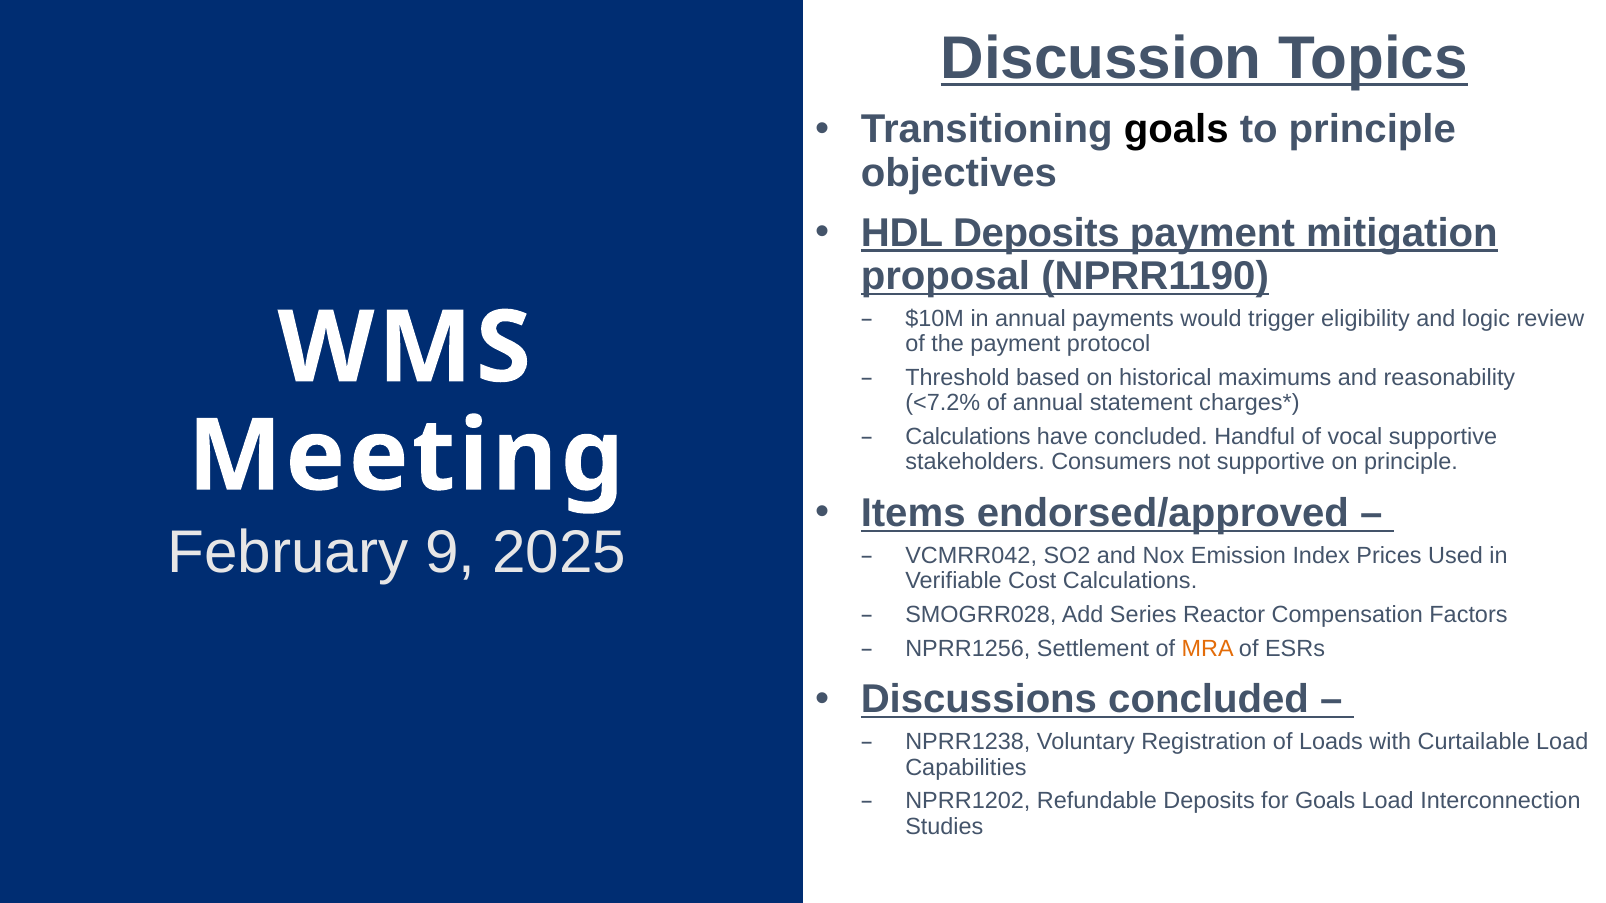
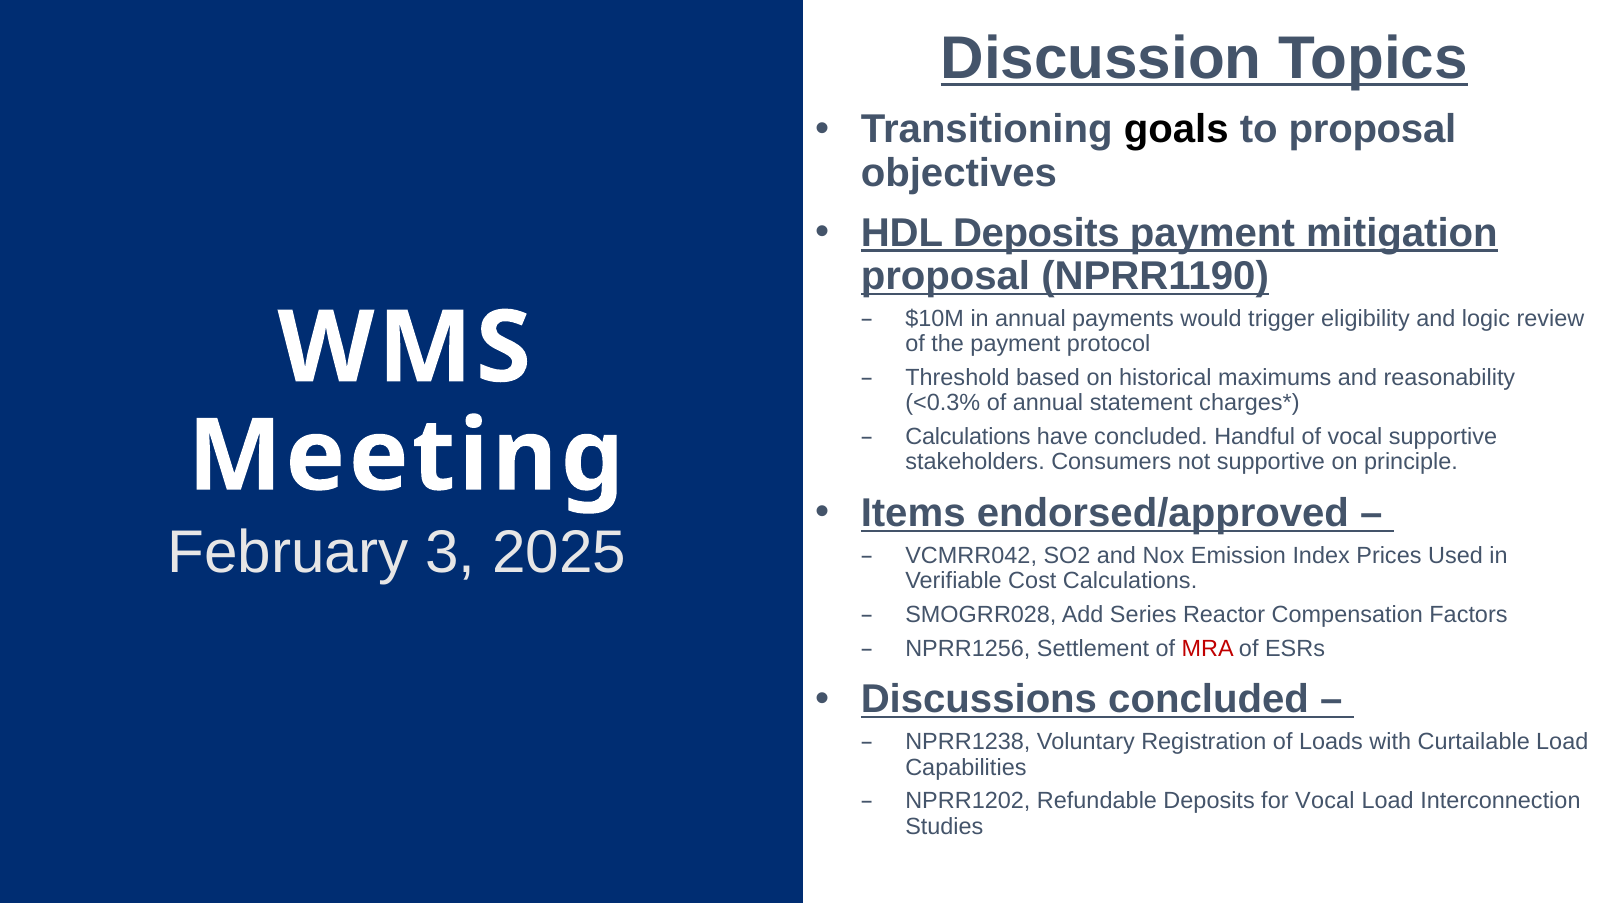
to principle: principle -> proposal (1372, 130)
<7.2%: <7.2% -> <0.3% (943, 403)
9: 9 -> 3 (450, 553)
MRA colour: orange -> red (1208, 649)
for Goals: Goals -> Vocal (1325, 802)
